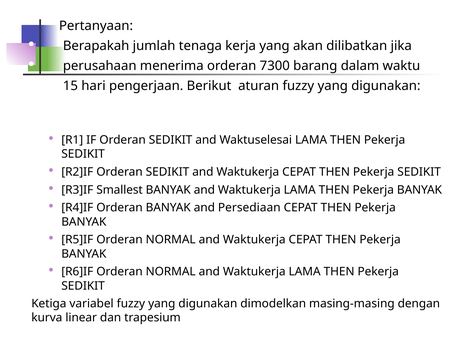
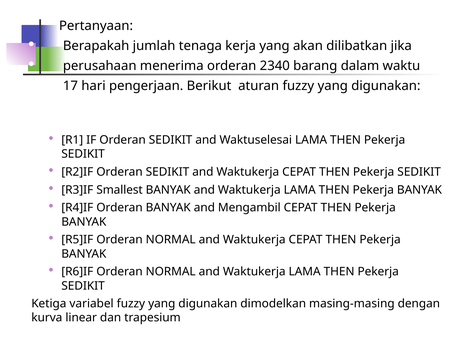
7300: 7300 -> 2340 (275, 66)
15: 15 -> 17 (70, 86)
Persediaan: Persediaan -> Mengambil (249, 208)
